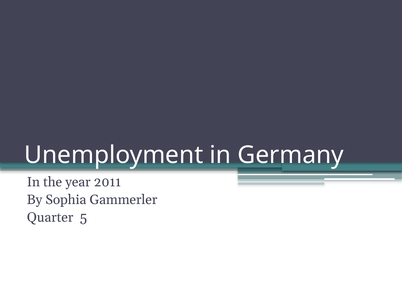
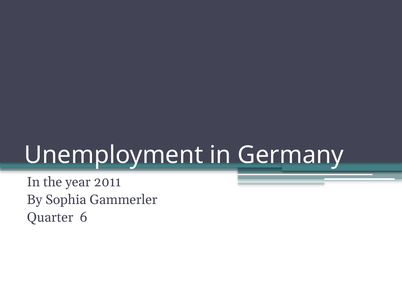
5: 5 -> 6 (84, 218)
